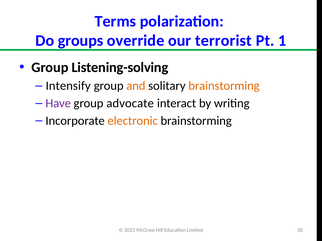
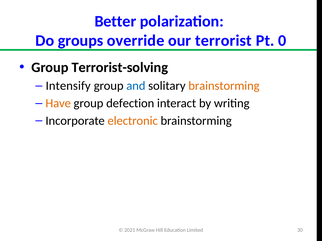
Terms: Terms -> Better (115, 21)
1: 1 -> 0 (282, 41)
Listening-solving: Listening-solving -> Terrorist-solving (120, 68)
and colour: orange -> blue (136, 86)
Have colour: purple -> orange (58, 104)
advocate: advocate -> defection (130, 104)
